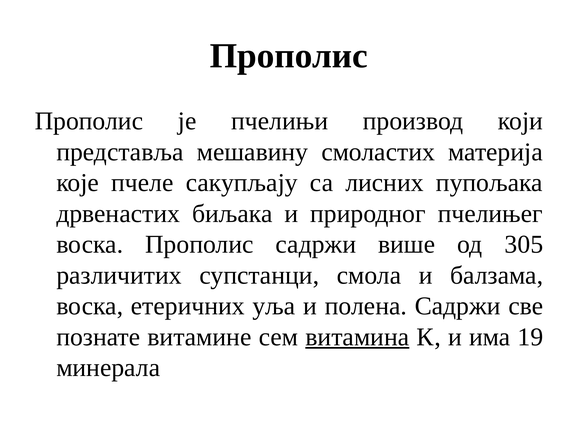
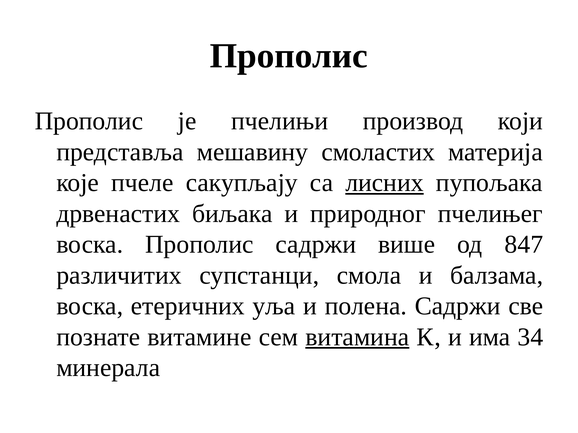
лисних underline: none -> present (385, 183)
305: 305 -> 847 (524, 245)
19: 19 -> 34 (530, 337)
